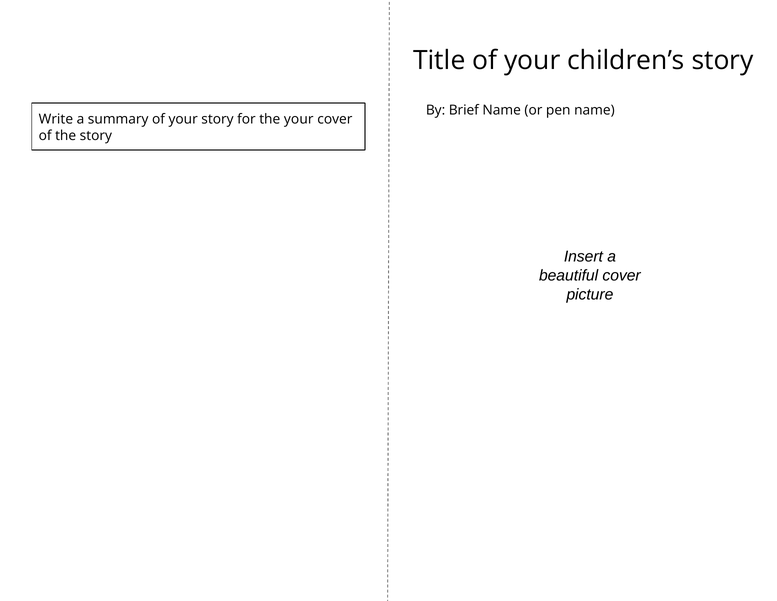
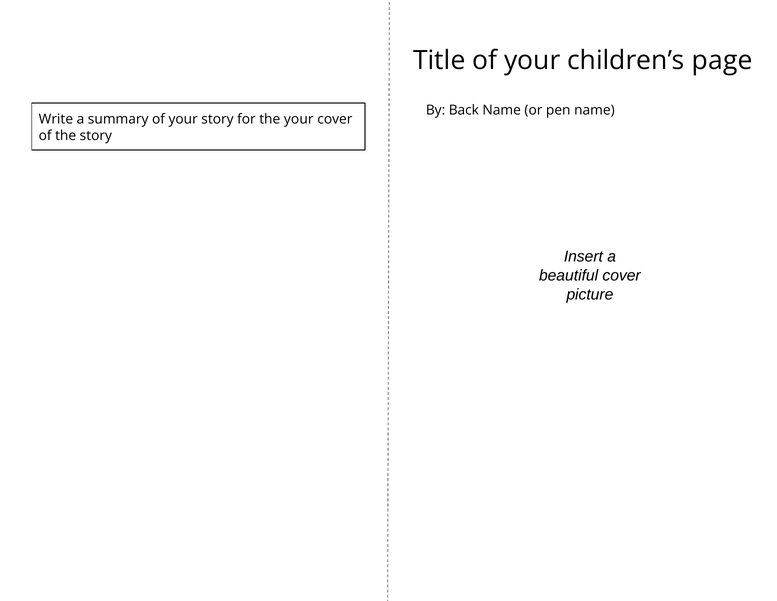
children’s story: story -> page (722, 60)
Brief: Brief -> Back (464, 110)
